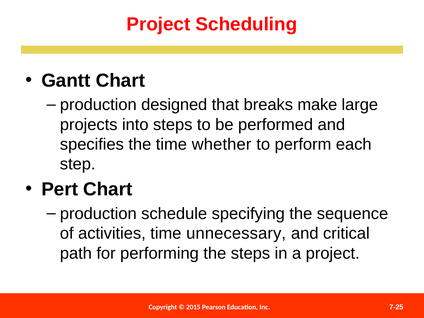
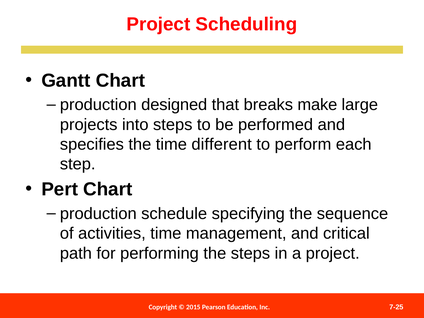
whether: whether -> different (222, 144)
unnecessary: unnecessary -> management (236, 234)
